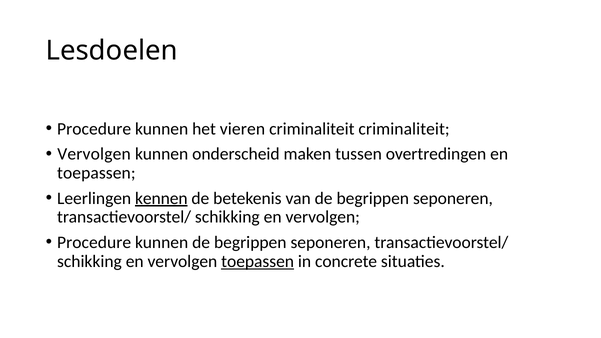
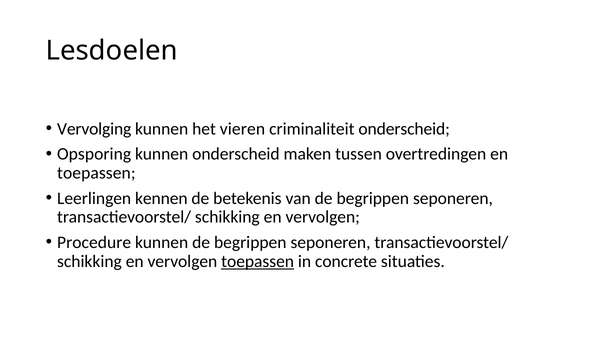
Procedure: Procedure -> Vervolging (94, 129)
criminaliteit criminaliteit: criminaliteit -> onderscheid (404, 129)
Vervolgen: Vervolgen -> Opsporing (94, 154)
kennen underline: present -> none (161, 198)
